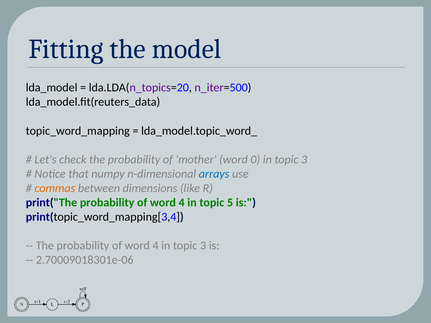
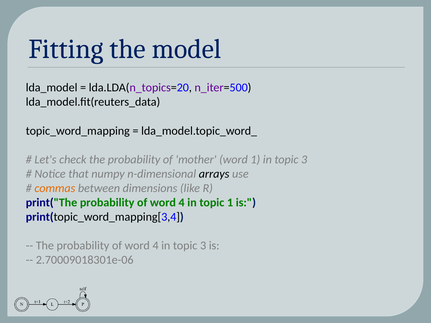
word 0: 0 -> 1 (255, 160)
arrays colour: blue -> black (214, 174)
topic 5: 5 -> 1 (230, 203)
